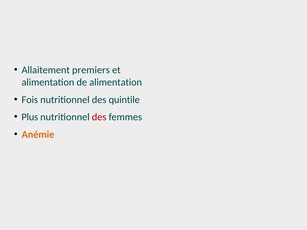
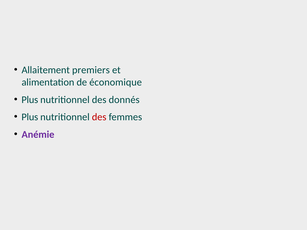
de alimentation: alimentation -> économique (116, 82)
Fois: Fois -> Plus (30, 100)
quintile: quintile -> donnés (124, 100)
Anémie colour: orange -> purple (38, 135)
